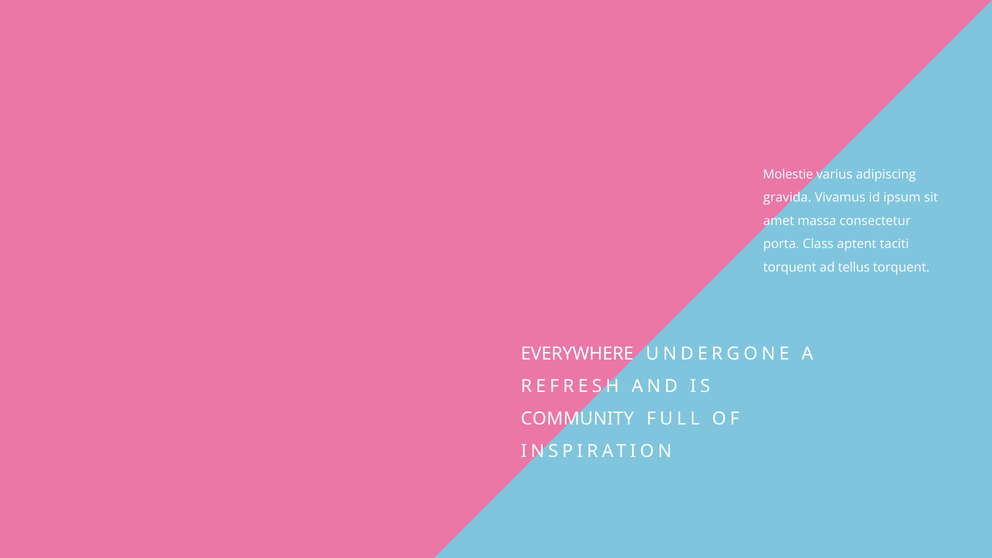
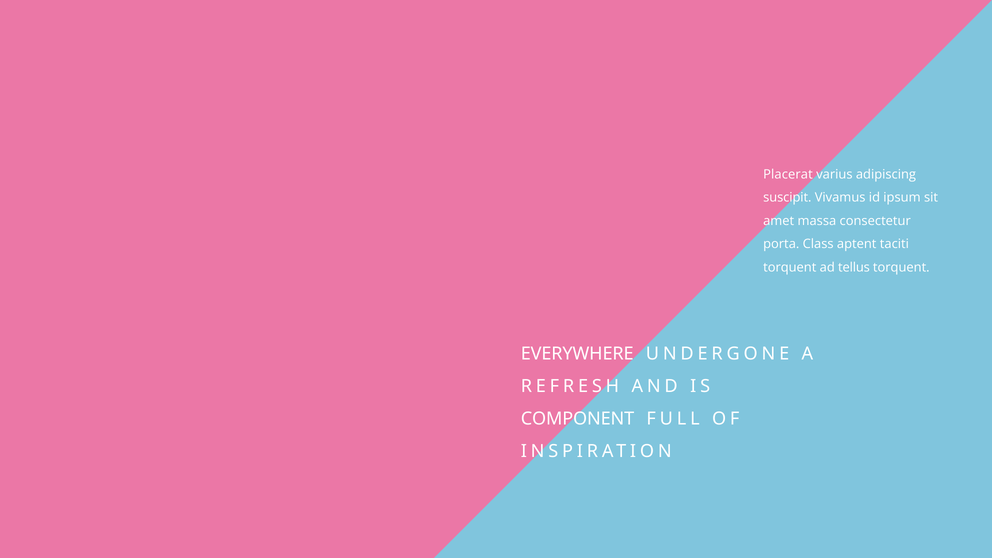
Molestie: Molestie -> Placerat (788, 174)
gravida: gravida -> suscipit (787, 197)
COMMUNITY: COMMUNITY -> COMPONENT (578, 419)
